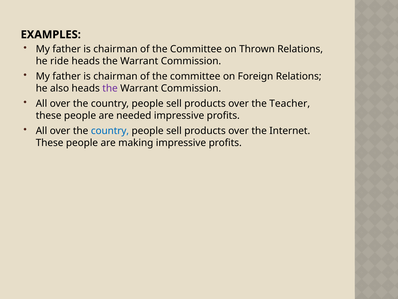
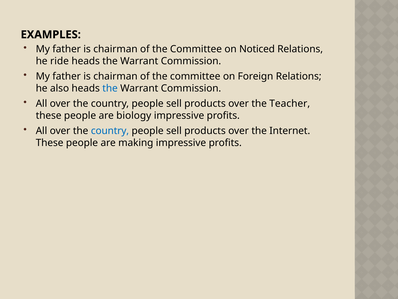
Thrown: Thrown -> Noticed (257, 49)
the colour: purple -> blue (110, 88)
needed: needed -> biology (134, 115)
